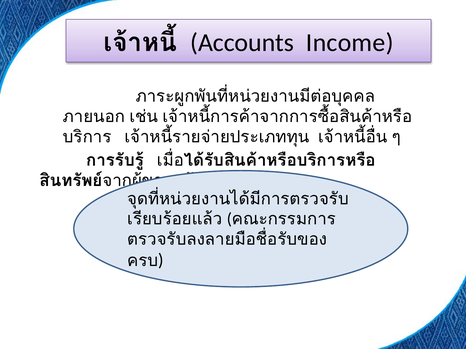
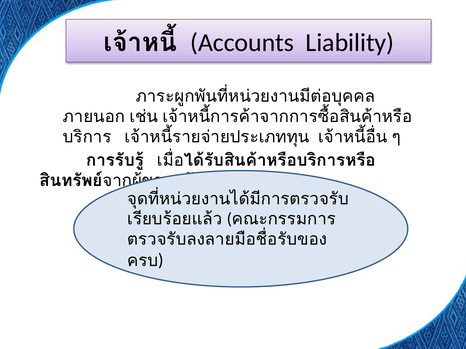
Income: Income -> Liability (350, 43)
